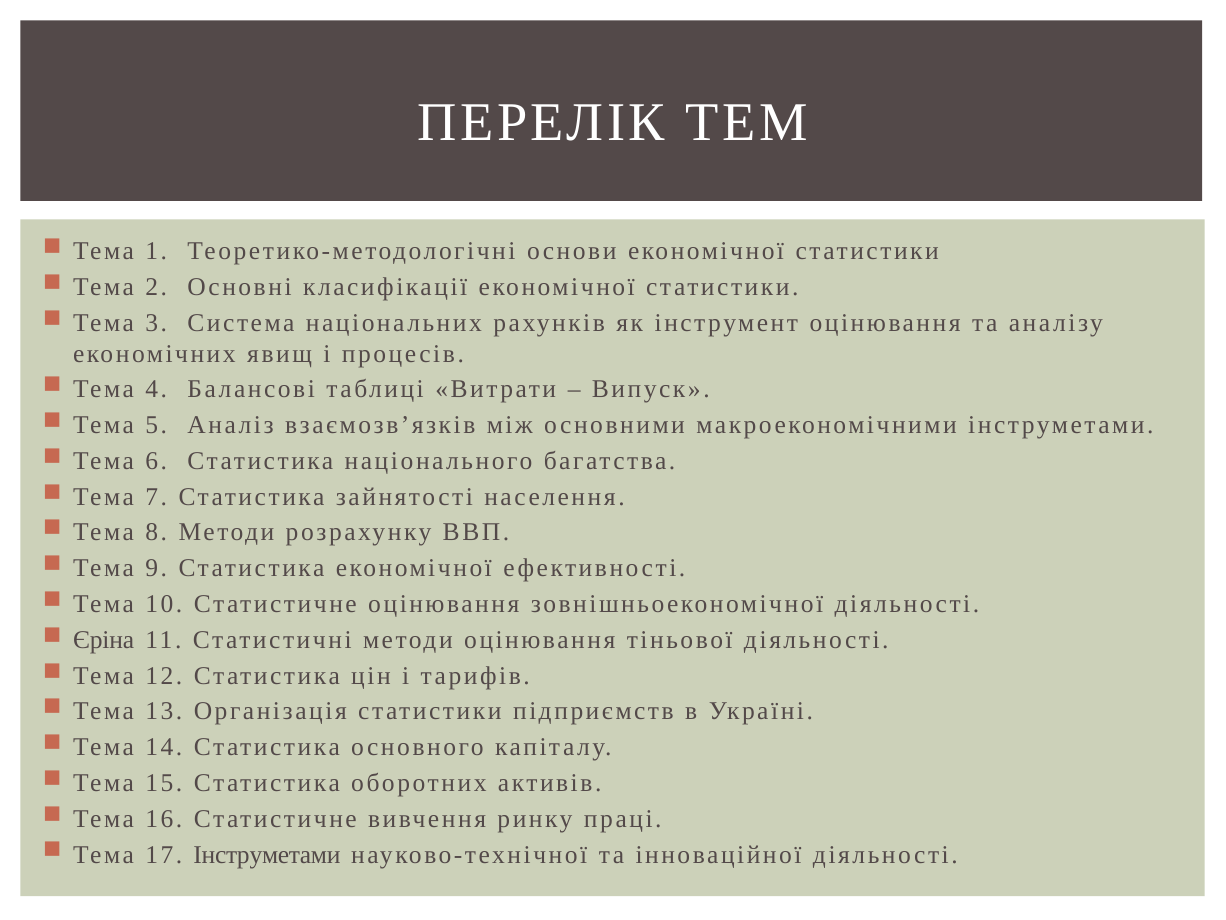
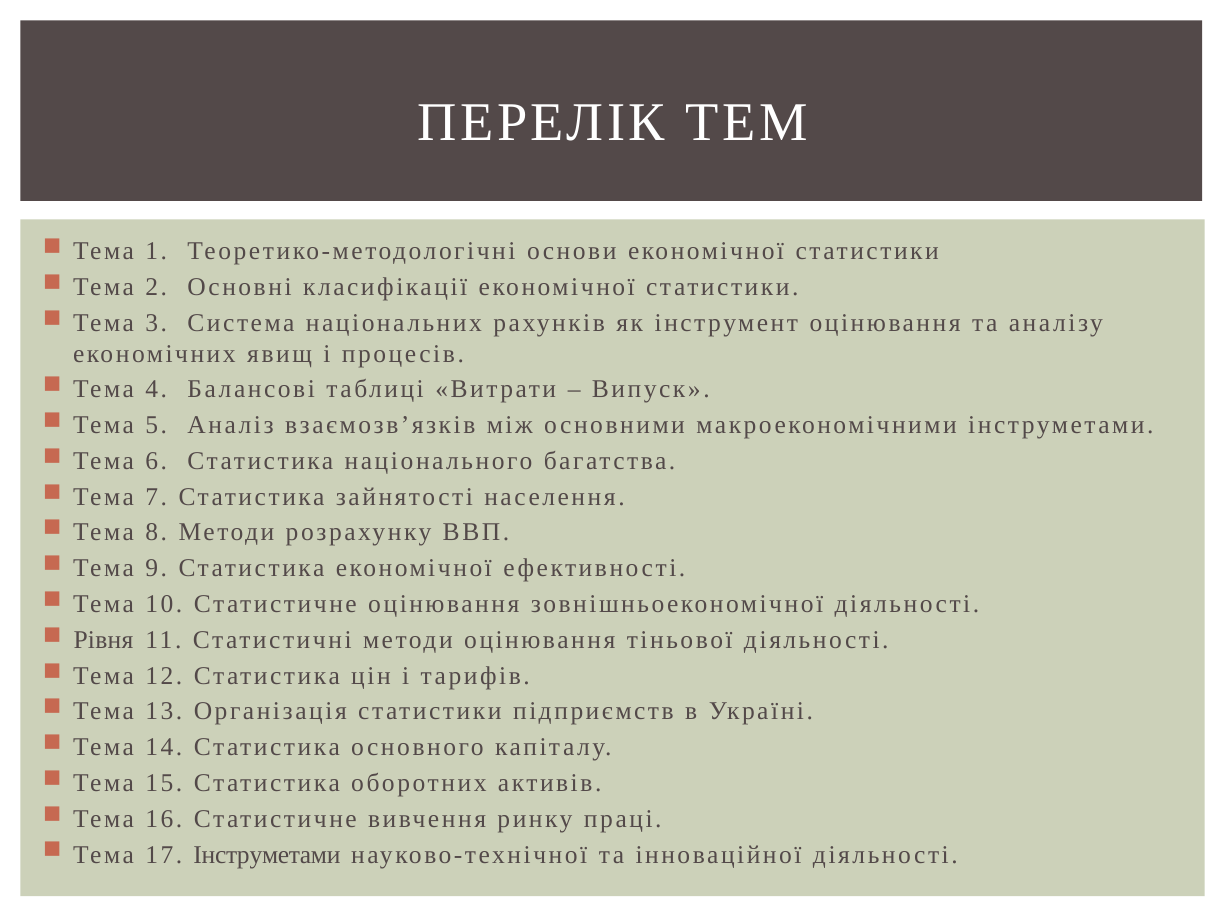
Єріна: Єріна -> Рівня (103, 640)
